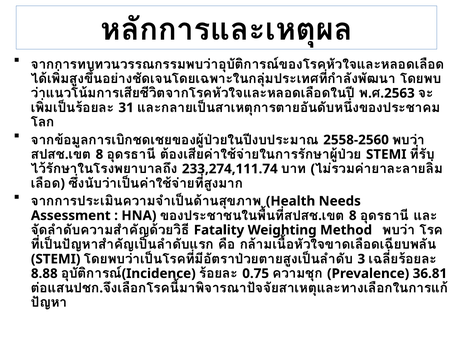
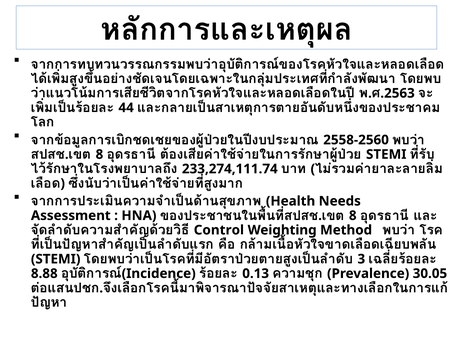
31: 31 -> 44 (126, 108)
Fatality: Fatality -> Control (219, 230)
0.75: 0.75 -> 0.13 (256, 274)
36.81: 36.81 -> 30.05 (430, 274)
